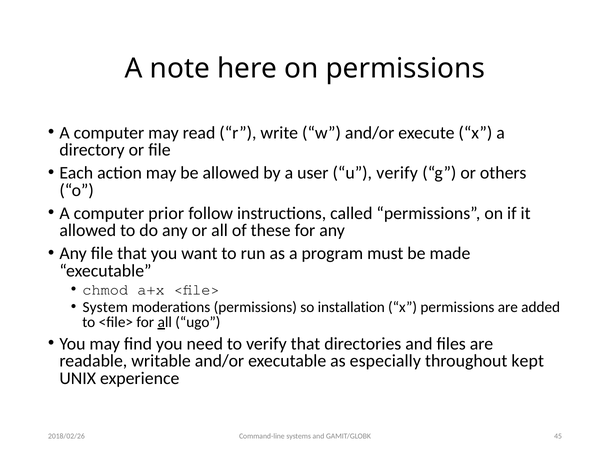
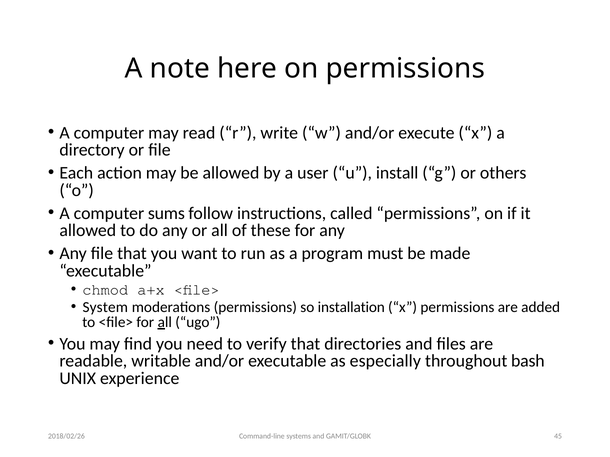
u verify: verify -> install (397, 173)
prior: prior -> sums (166, 213)
kept: kept -> bash (528, 361)
